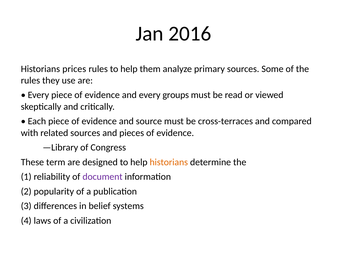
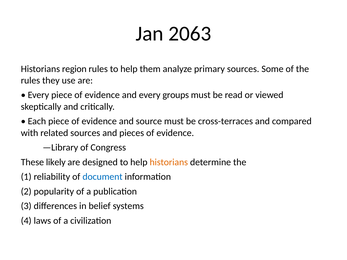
2016: 2016 -> 2063 (190, 34)
prices: prices -> region (74, 69)
term: term -> likely (56, 162)
document colour: purple -> blue (103, 177)
